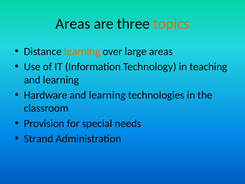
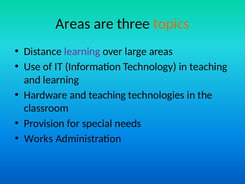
learning colour: orange -> purple (82, 51)
Hardware and learning: learning -> teaching (107, 95)
Strand: Strand -> Works (38, 139)
